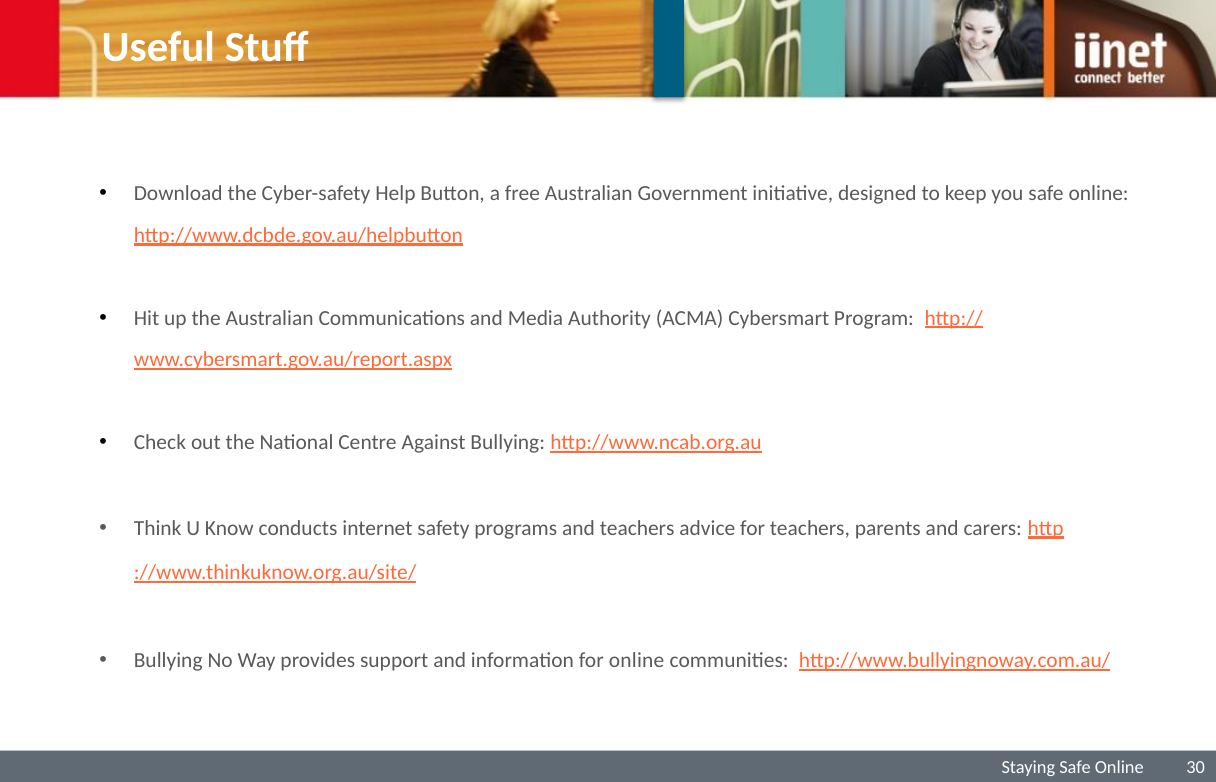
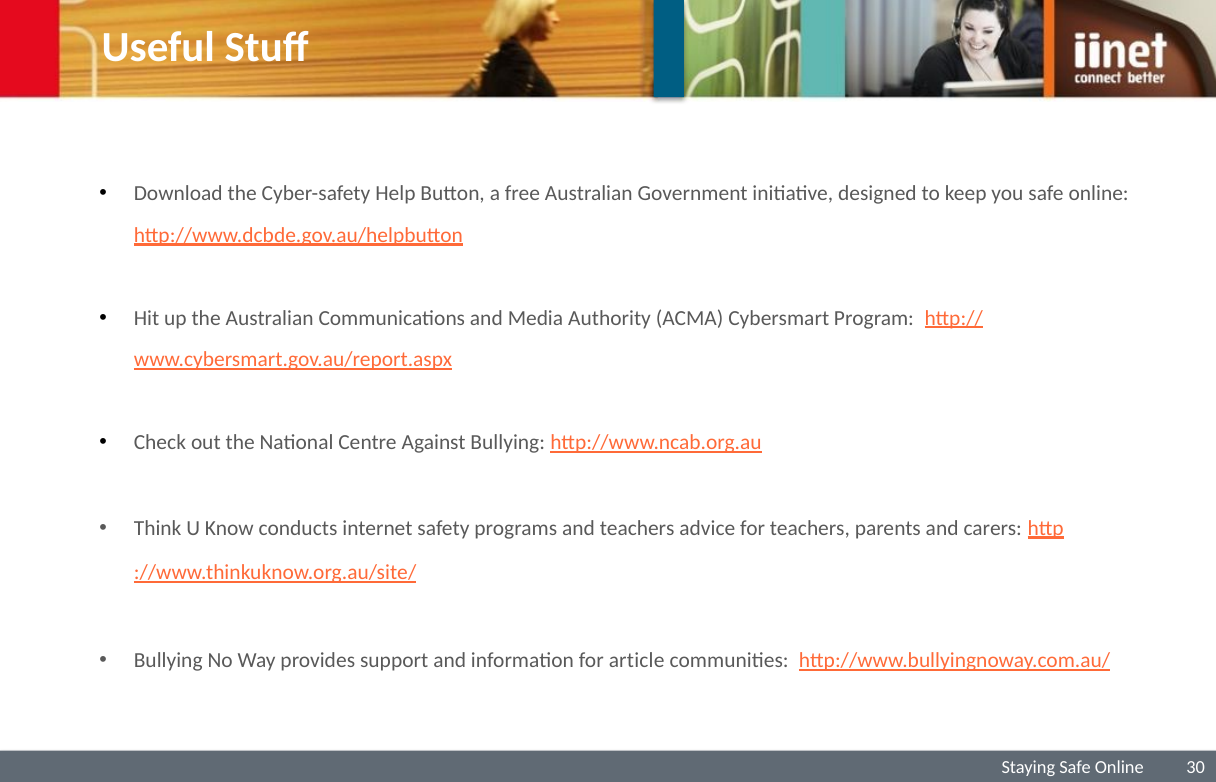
for online: online -> article (637, 661)
